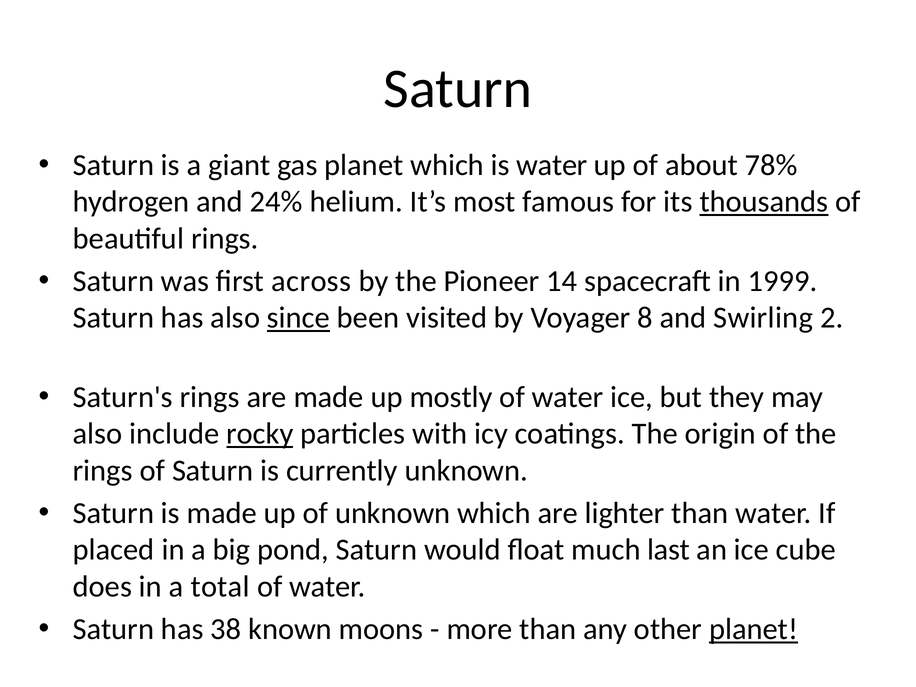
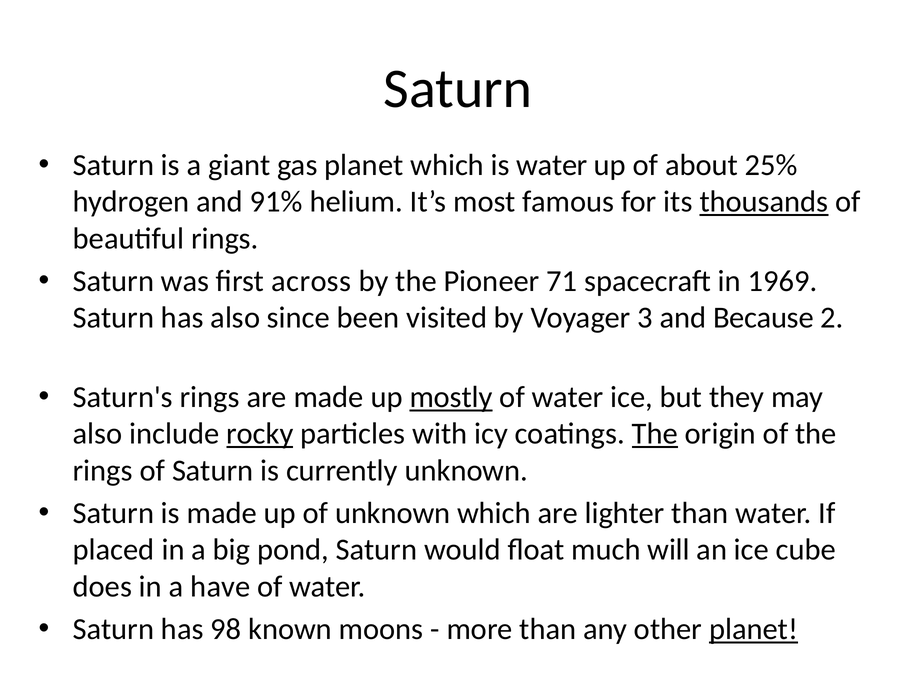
78%: 78% -> 25% (771, 165)
24%: 24% -> 91% (276, 202)
14: 14 -> 71 (562, 281)
1999: 1999 -> 1969 (783, 281)
since underline: present -> none (298, 318)
8: 8 -> 3 (645, 318)
Swirling: Swirling -> Because (763, 318)
mostly underline: none -> present (451, 397)
The underline: none -> present (655, 434)
last: last -> will (669, 550)
total: total -> have (220, 587)
38: 38 -> 98 (226, 629)
